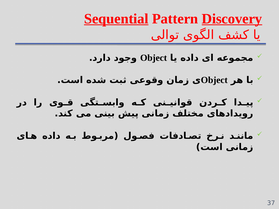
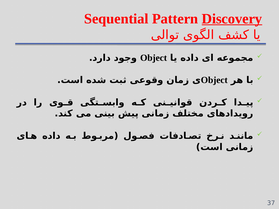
Sequential underline: present -> none (116, 19)
